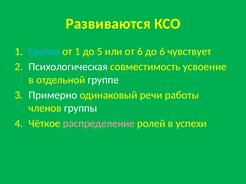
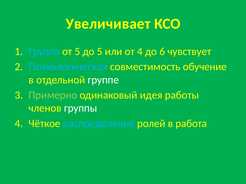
Развиваются: Развиваются -> Увеличивает (108, 24)
от 1: 1 -> 5 (77, 52)
от 6: 6 -> 4 (140, 52)
Психологическая colour: white -> light blue (68, 67)
усвоение: усвоение -> обучение (205, 67)
Примерно colour: white -> light green (53, 95)
речи: речи -> идея (151, 95)
распределение colour: pink -> light blue (99, 124)
успехи: успехи -> работа (191, 124)
